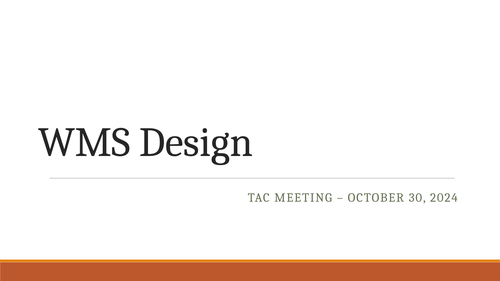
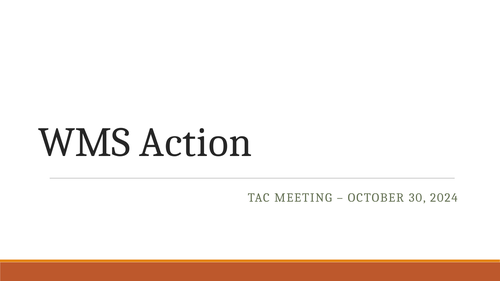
Design: Design -> Action (196, 142)
